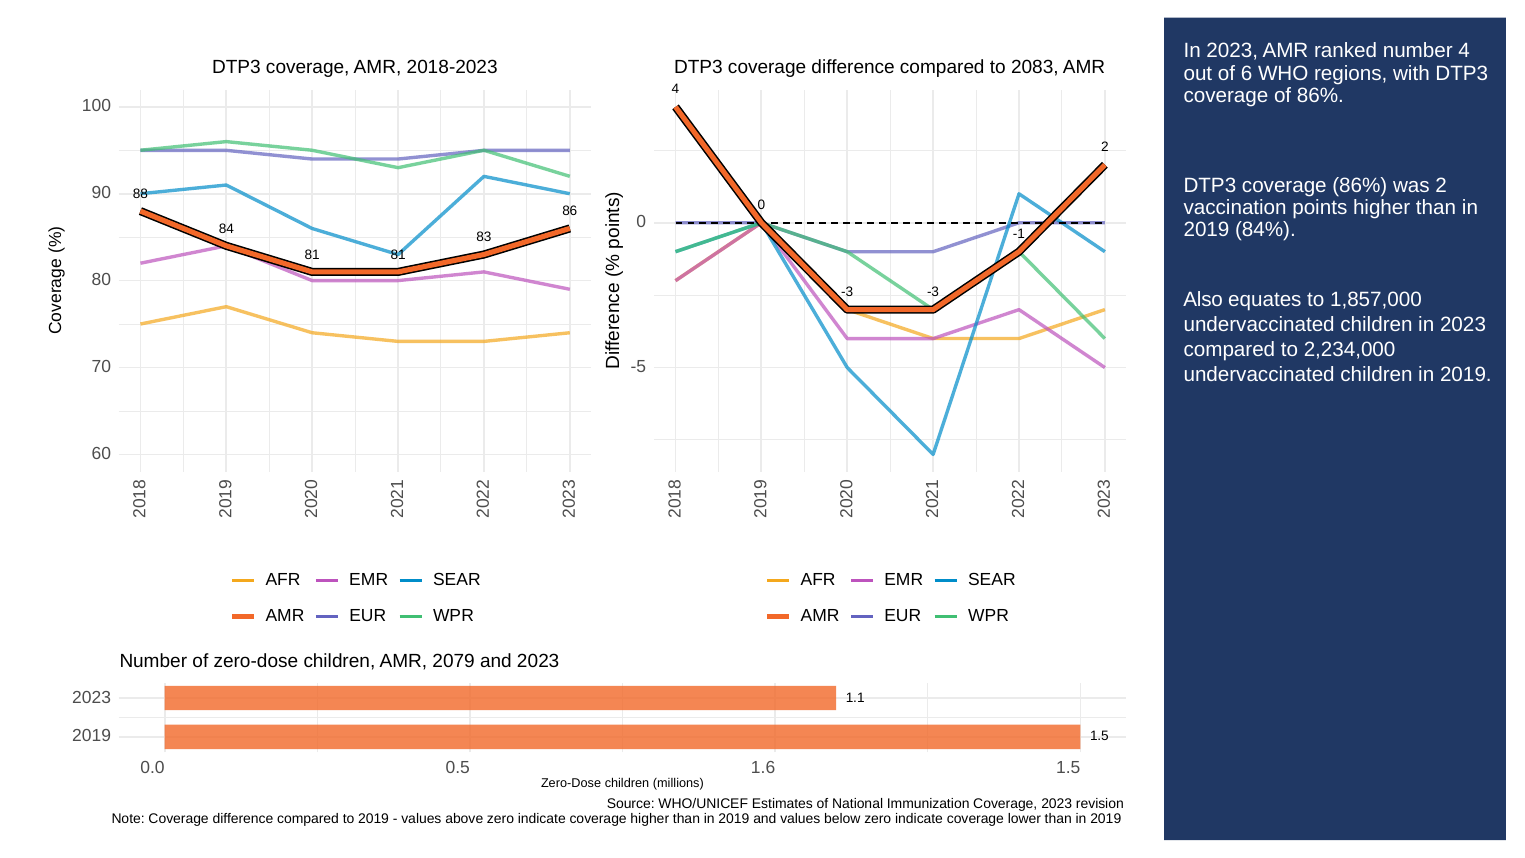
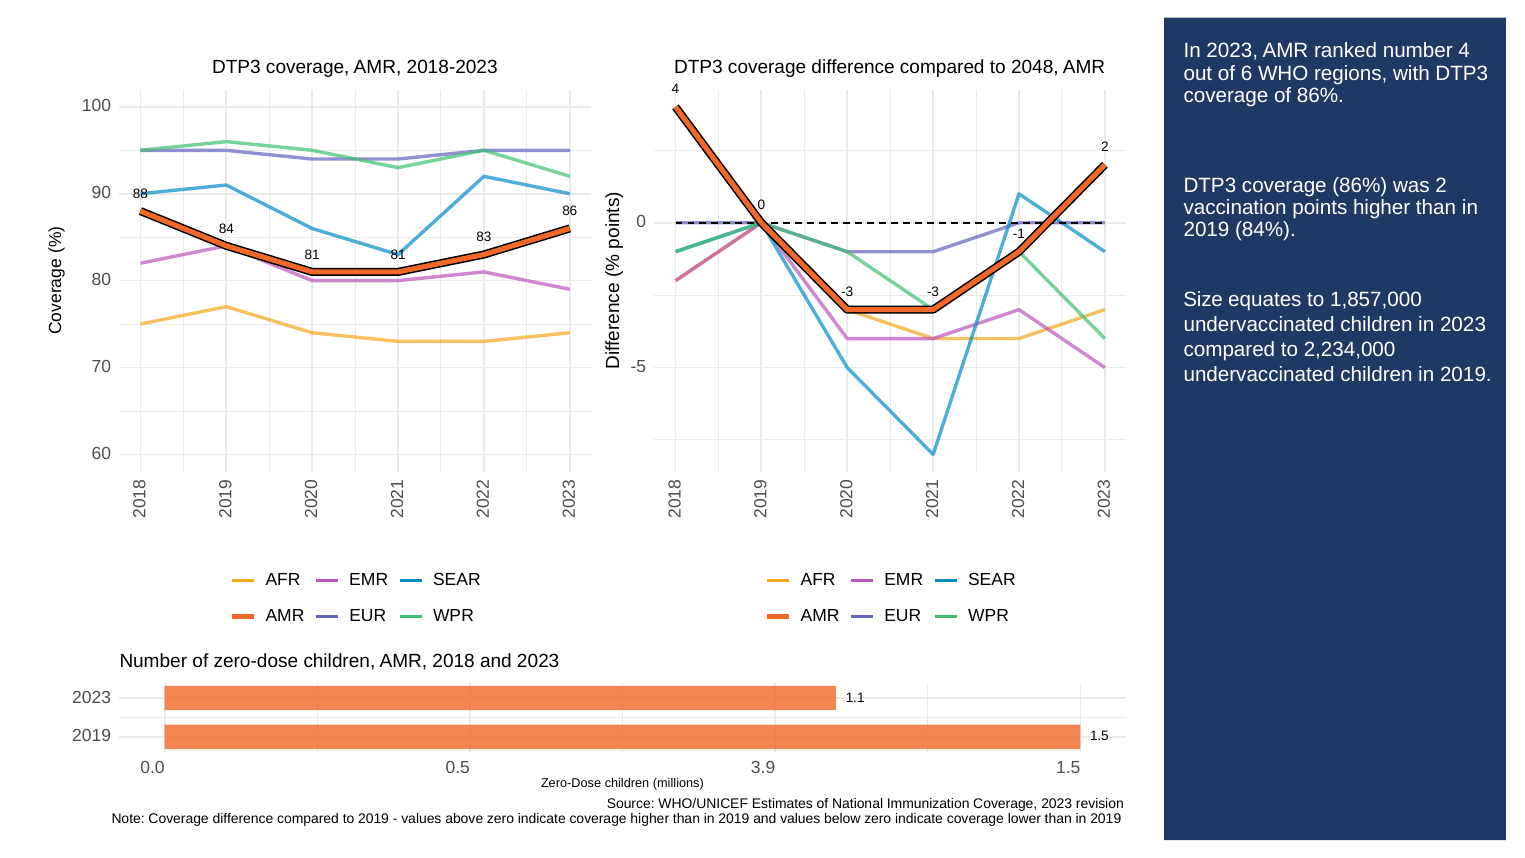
2083: 2083 -> 2048 (1035, 67)
Also: Also -> Size (1203, 300)
2079: 2079 -> 2018 (454, 661)
1.6: 1.6 -> 3.9 (763, 767)
